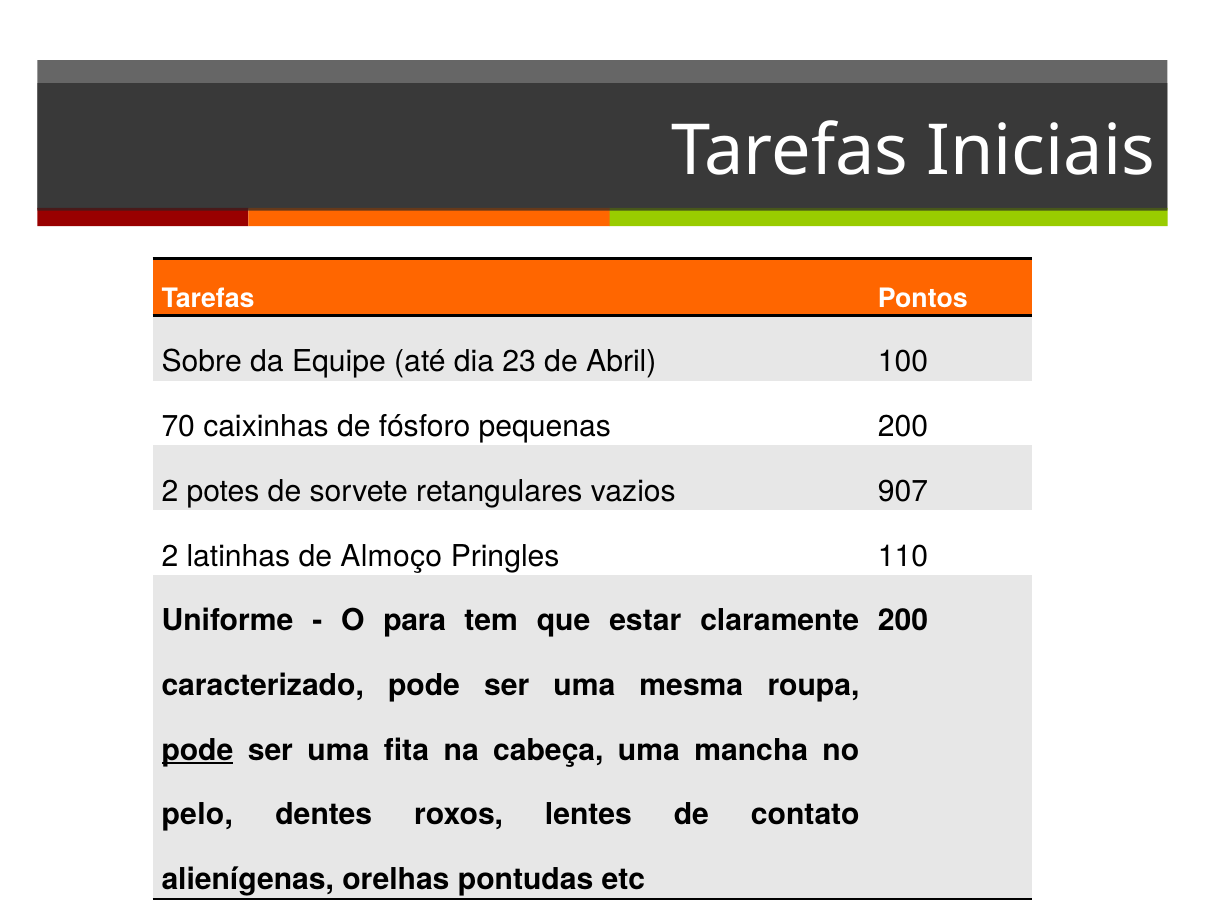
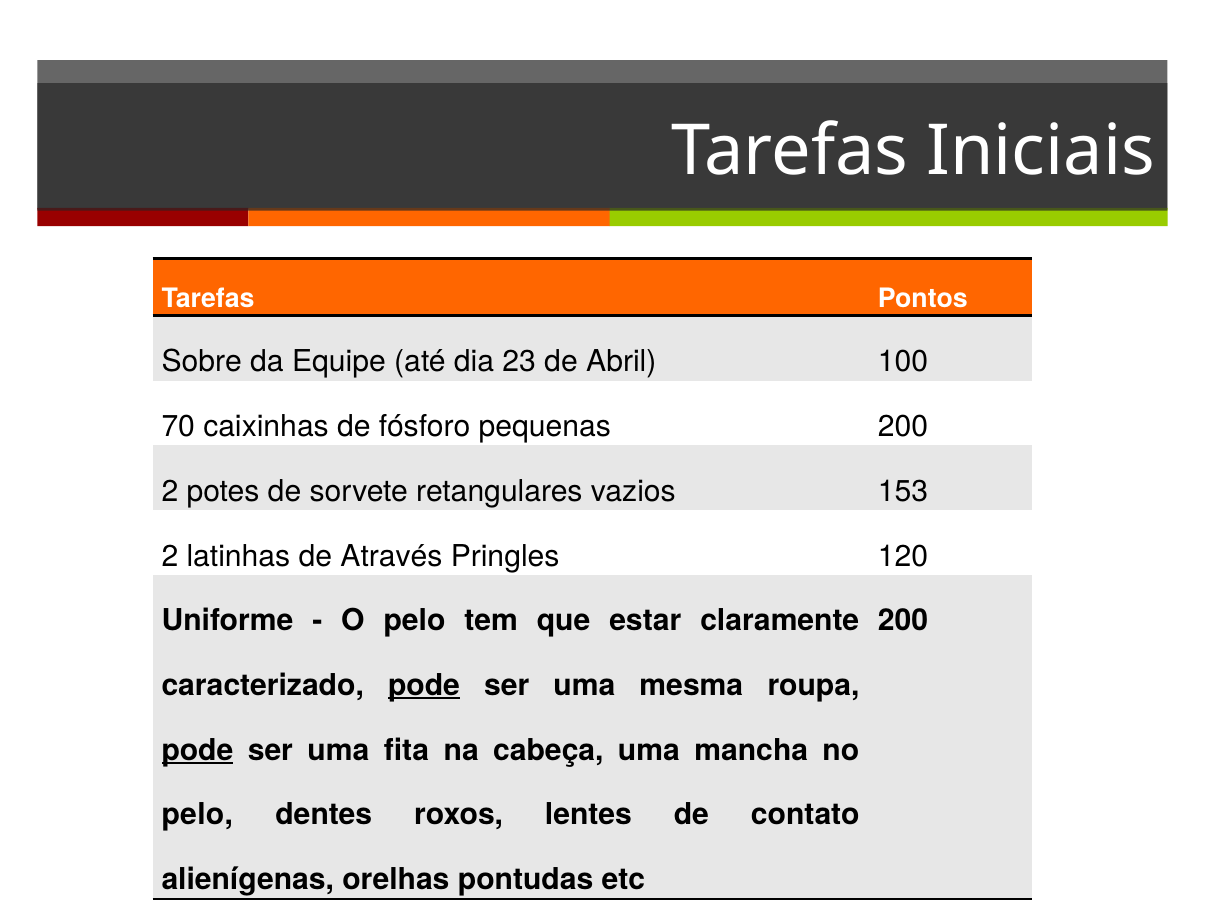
907: 907 -> 153 (903, 491)
Almoço: Almoço -> Através (391, 556)
110: 110 -> 120 (903, 556)
O para: para -> pelo (415, 620)
pode underline: none -> present (424, 685)
